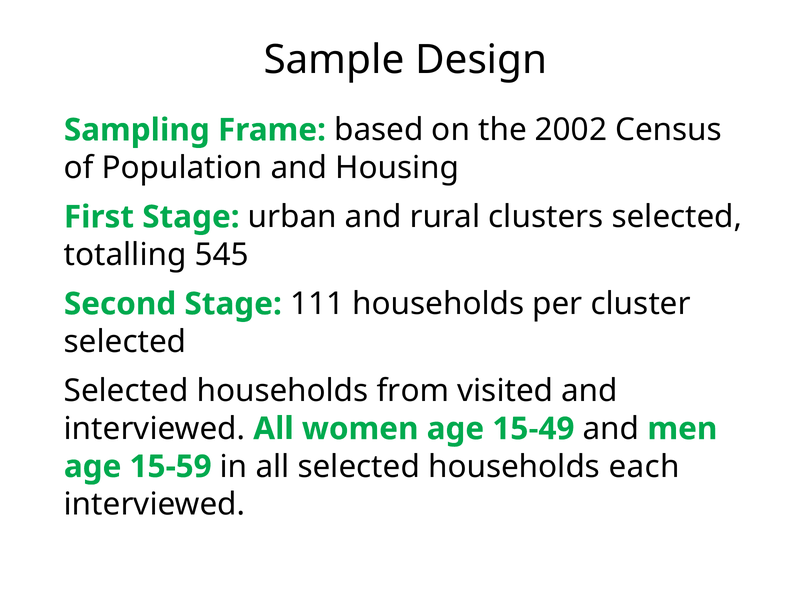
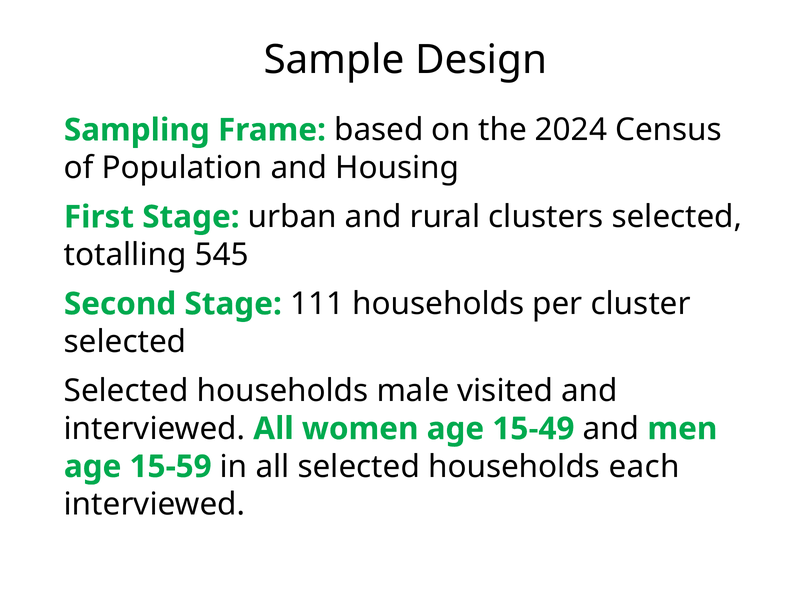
2002: 2002 -> 2024 (571, 130)
from: from -> male (413, 391)
